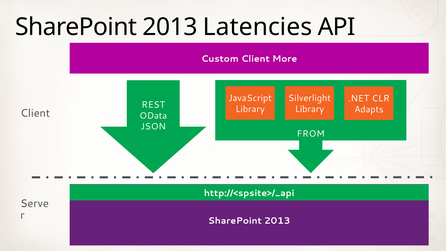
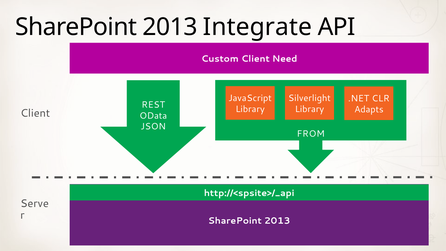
Latencies: Latencies -> Integrate (257, 27)
More: More -> Need (285, 59)
